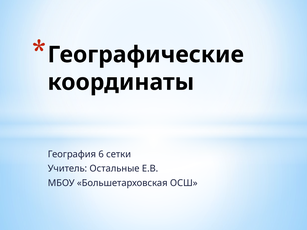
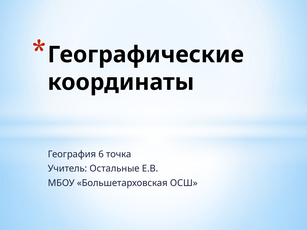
сетки: сетки -> точка (119, 154)
